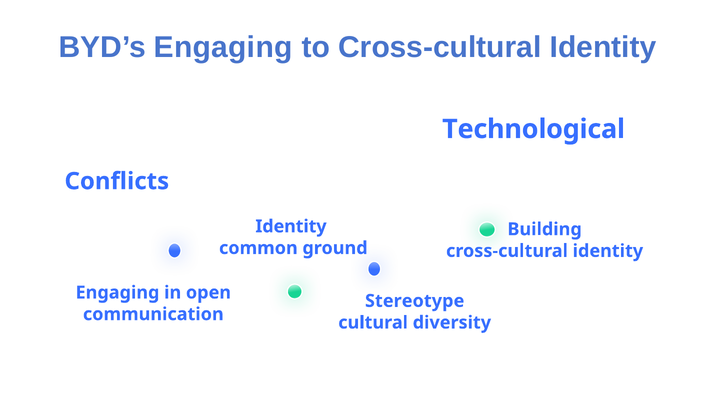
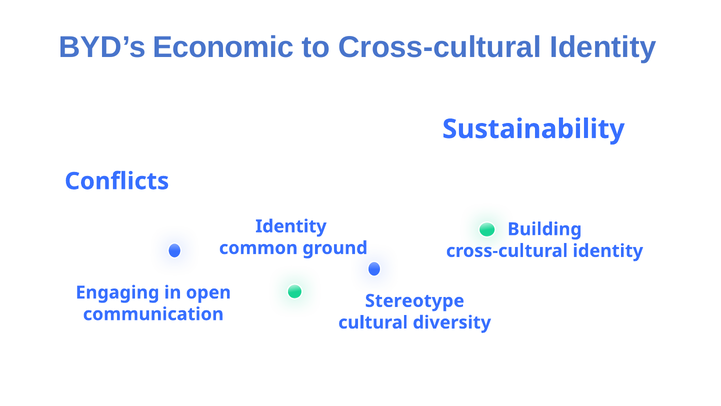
BYD’s Engaging: Engaging -> Economic (223, 47)
Technological: Technological -> Sustainability (534, 129)
